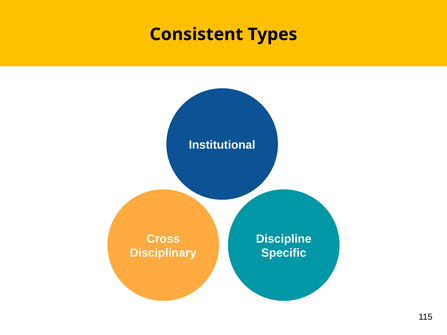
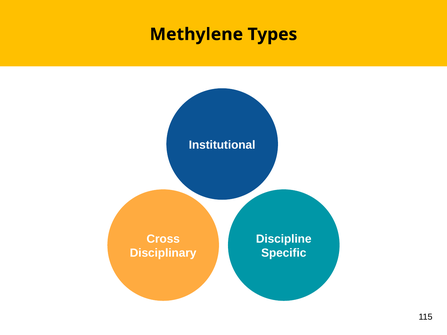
Consistent: Consistent -> Methylene (196, 34)
